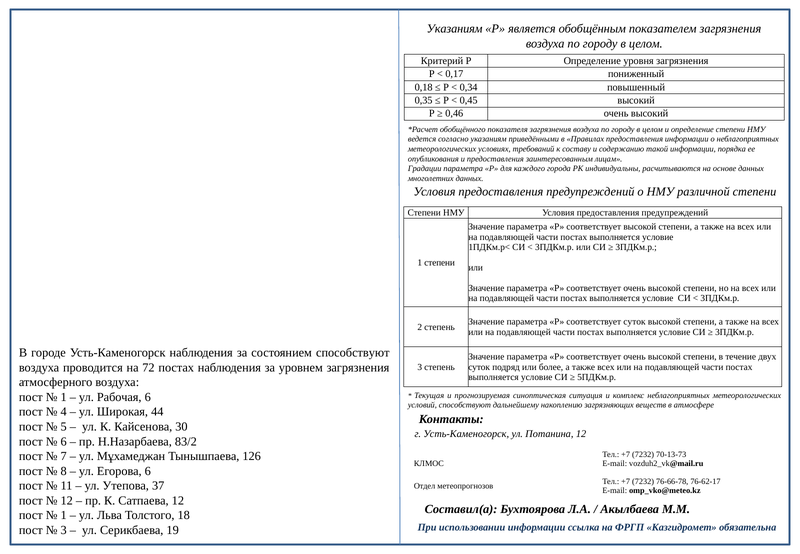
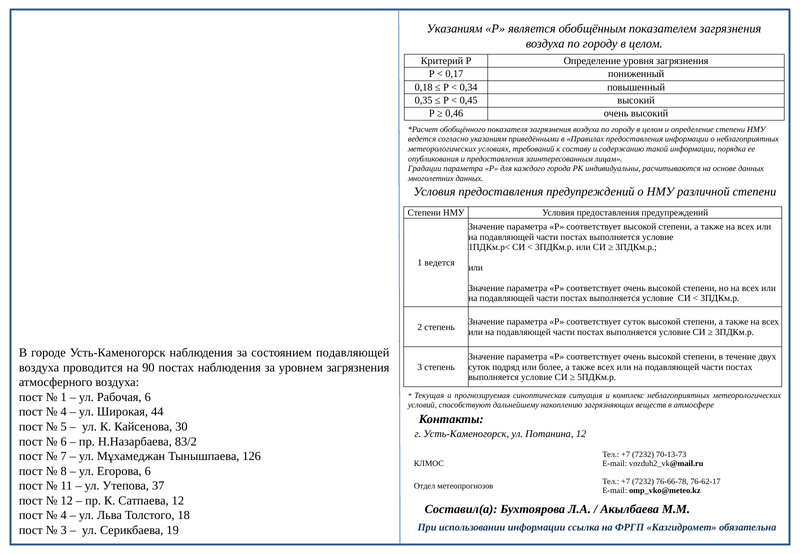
1 степени: степени -> ведется (440, 262)
состоянием способствуют: способствуют -> подавляющей (353, 353)
72: 72 -> 90 (148, 367)
1: 1 -> 4 (64, 515)
